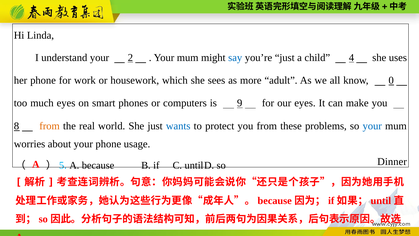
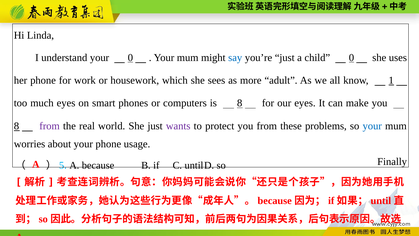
your 2: 2 -> 0 (130, 57)
child 4: 4 -> 0 (351, 57)
0: 0 -> 1 (391, 80)
is 9: 9 -> 8 (240, 103)
from colour: orange -> purple (50, 126)
wants colour: blue -> purple (178, 126)
Dinner: Dinner -> Finally (392, 161)
